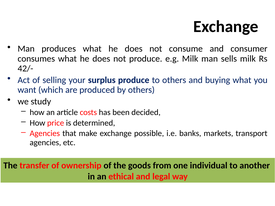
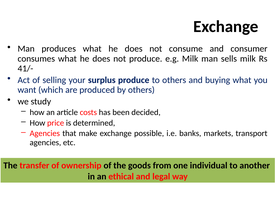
42/-: 42/- -> 41/- (25, 69)
